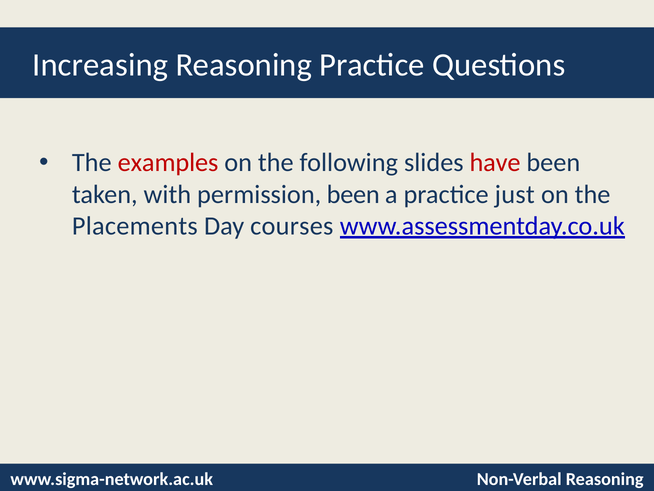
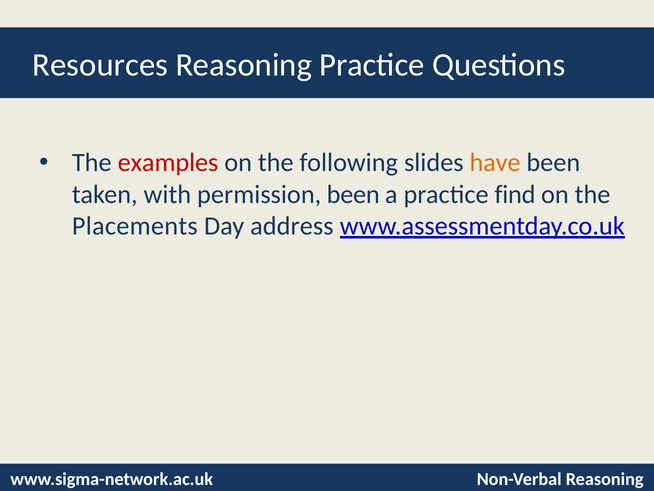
Increasing: Increasing -> Resources (100, 65)
have colour: red -> orange (495, 163)
just: just -> find (515, 194)
courses: courses -> address (292, 226)
